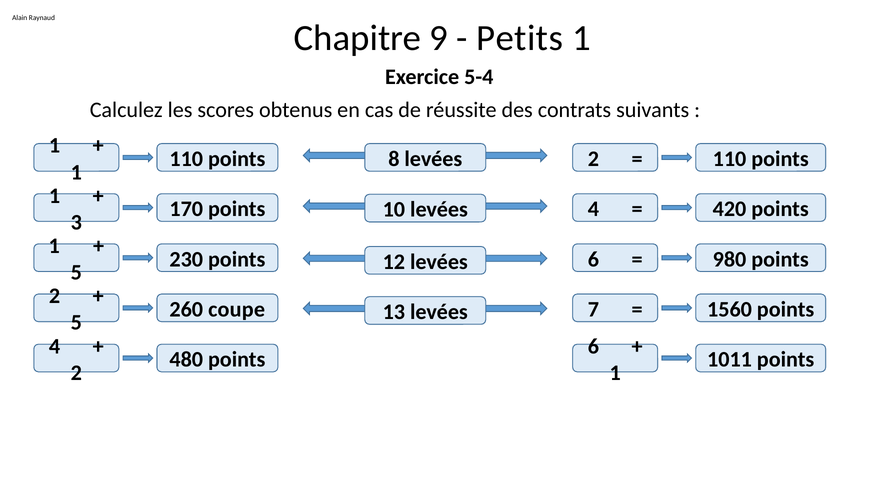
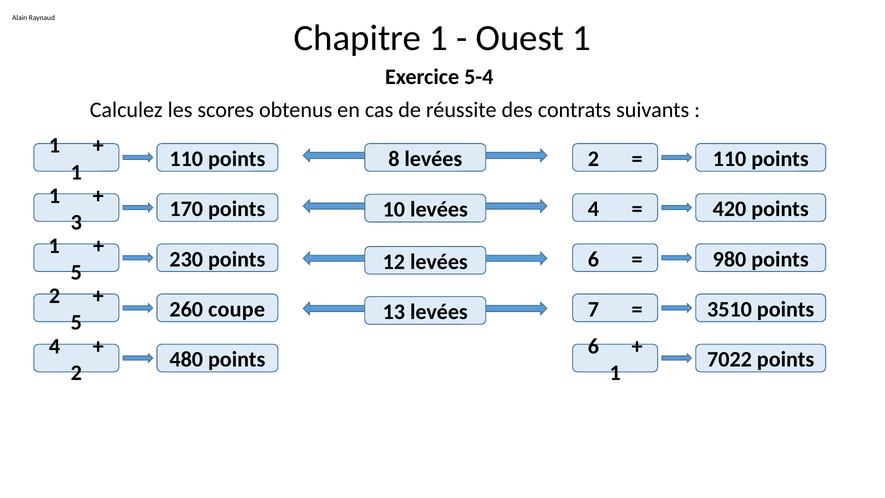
Chapitre 9: 9 -> 1 (439, 38)
Petits: Petits -> Ouest (520, 38)
1560: 1560 -> 3510 (730, 309)
1011: 1011 -> 7022 (730, 359)
